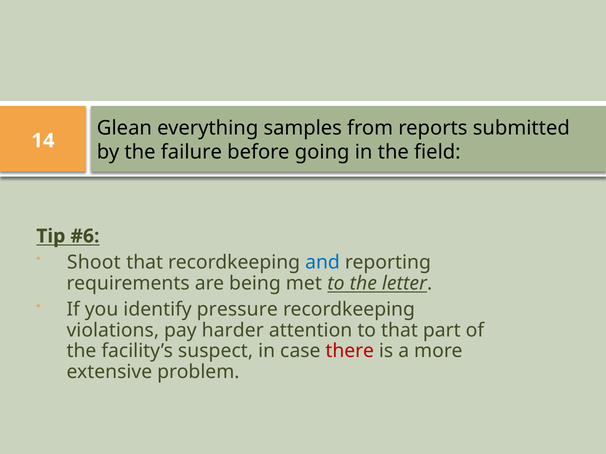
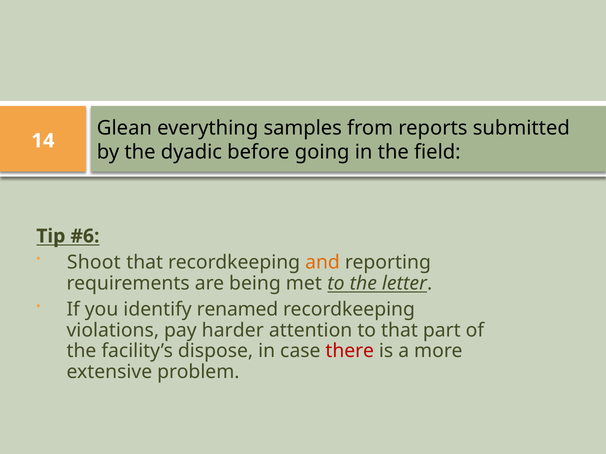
failure: failure -> dyadic (191, 152)
and colour: blue -> orange (323, 263)
pressure: pressure -> renamed (237, 310)
suspect: suspect -> dispose (216, 351)
